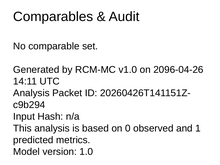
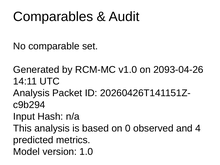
2096-04-26: 2096-04-26 -> 2093-04-26 (178, 70)
1: 1 -> 4 (198, 128)
